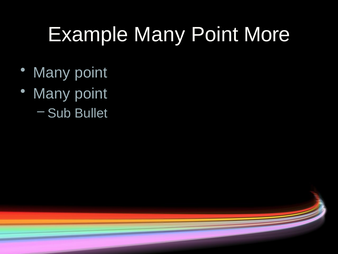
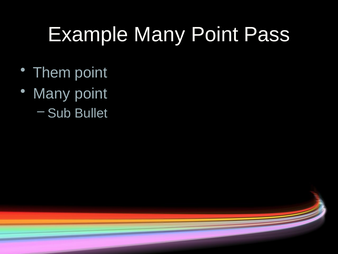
More: More -> Pass (267, 34)
Many: Many -> Them (52, 73)
